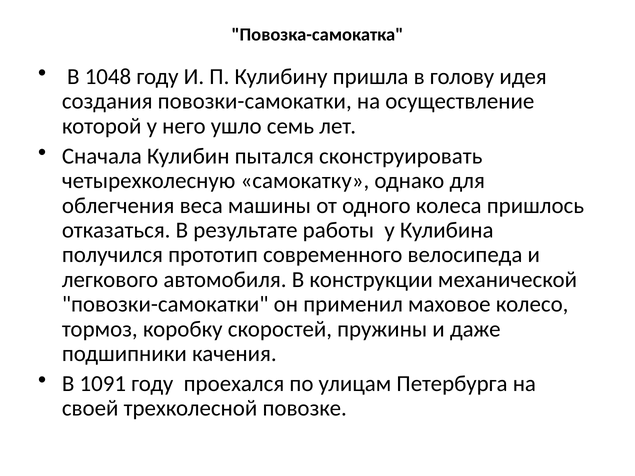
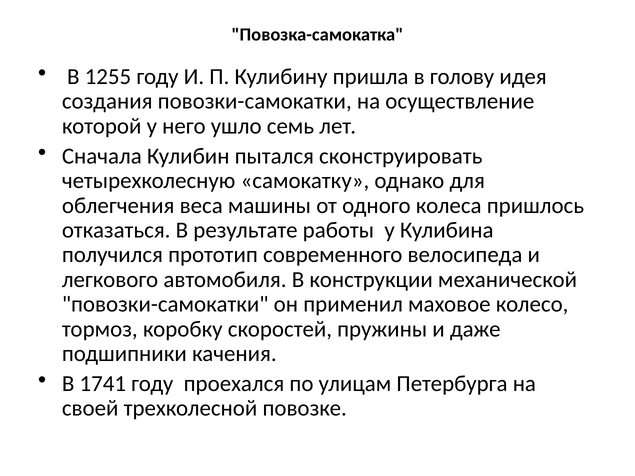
1048: 1048 -> 1255 (108, 77)
1091: 1091 -> 1741 (103, 384)
